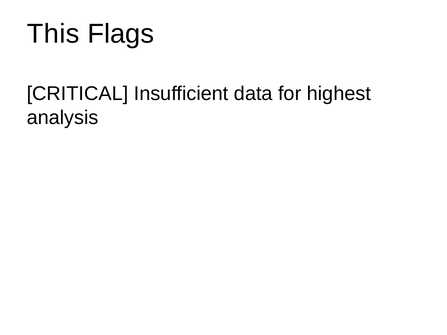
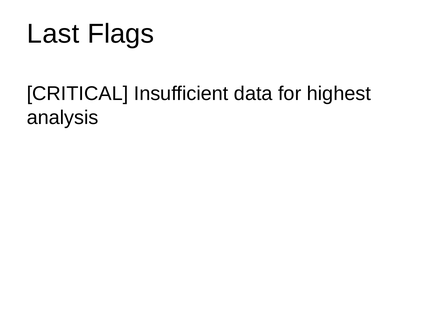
This: This -> Last (53, 34)
